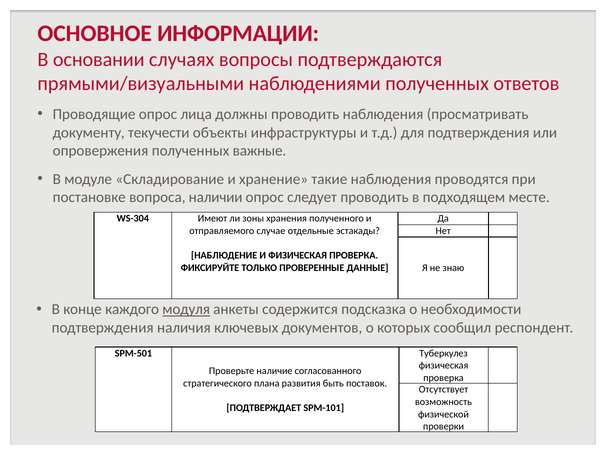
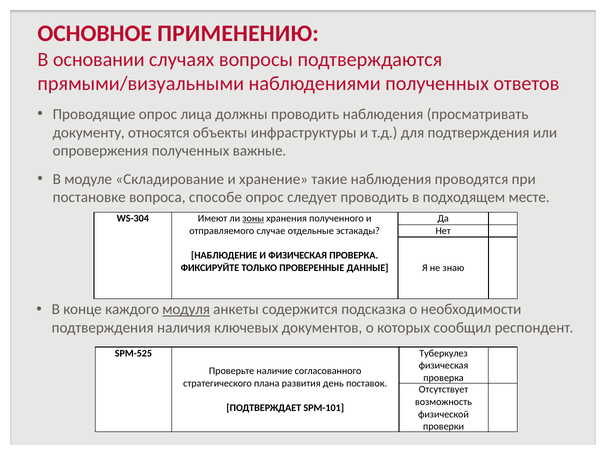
ИНФОРМАЦИИ: ИНФОРМАЦИИ -> ПРИМЕНЕНИЮ (238, 33)
текучести: текучести -> относятся (159, 132)
наличии: наличии -> способе (216, 197)
зоны underline: none -> present (253, 218)
SPM-501: SPM-501 -> SPM-525 (133, 353)
быть: быть -> день (333, 383)
